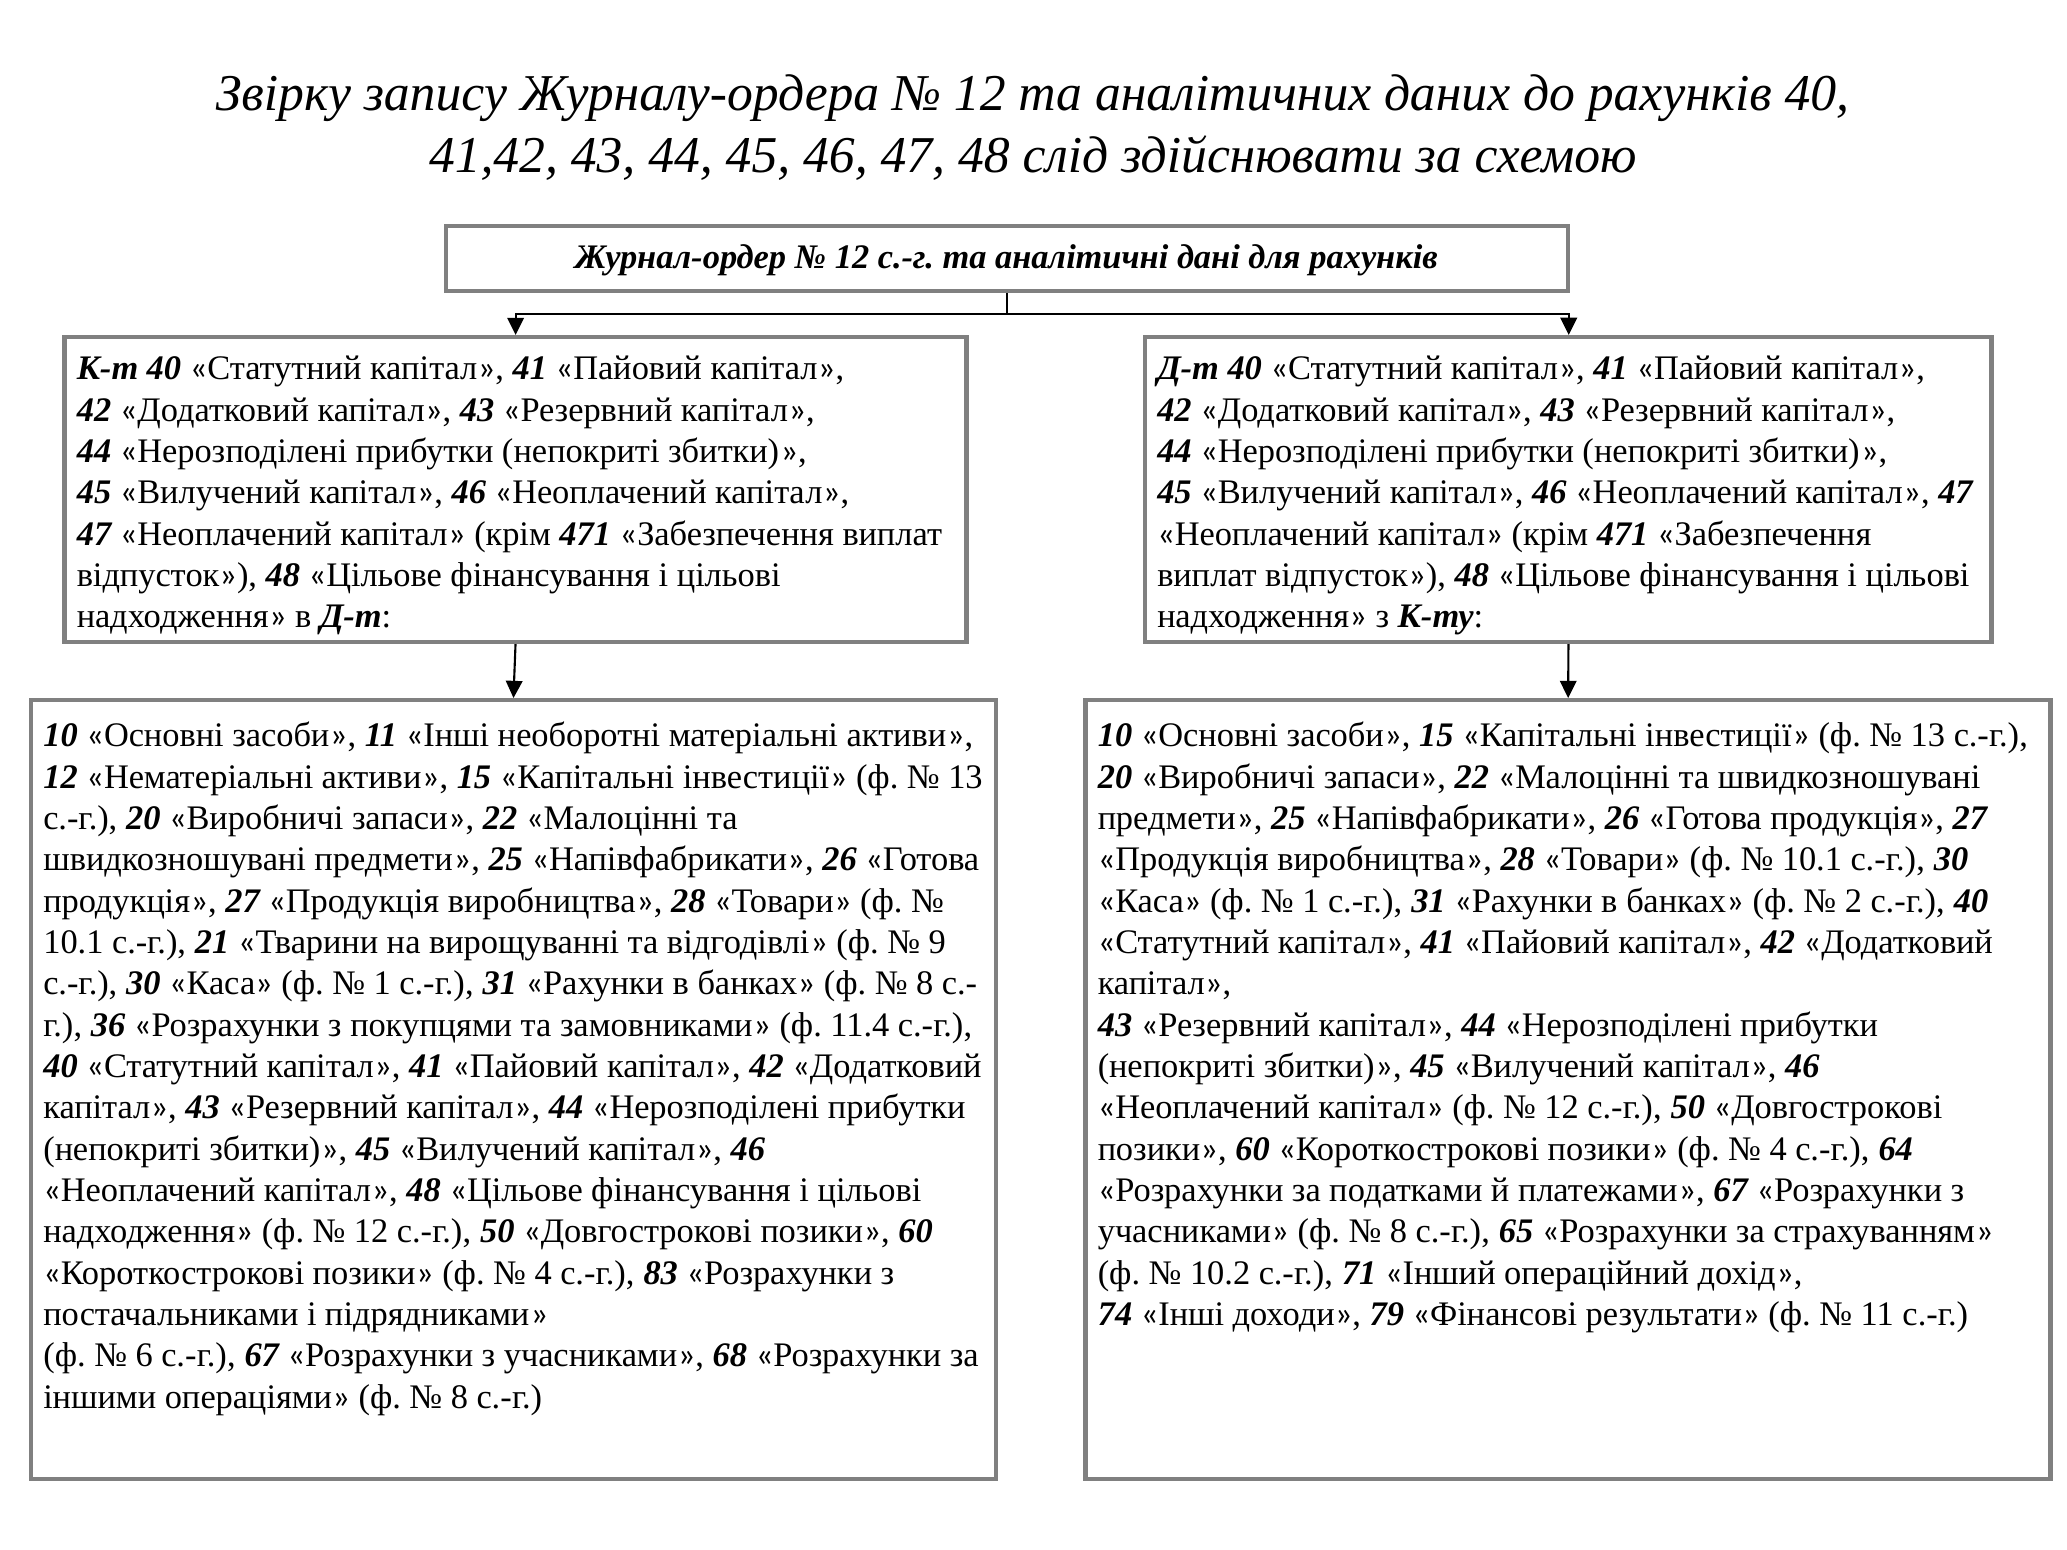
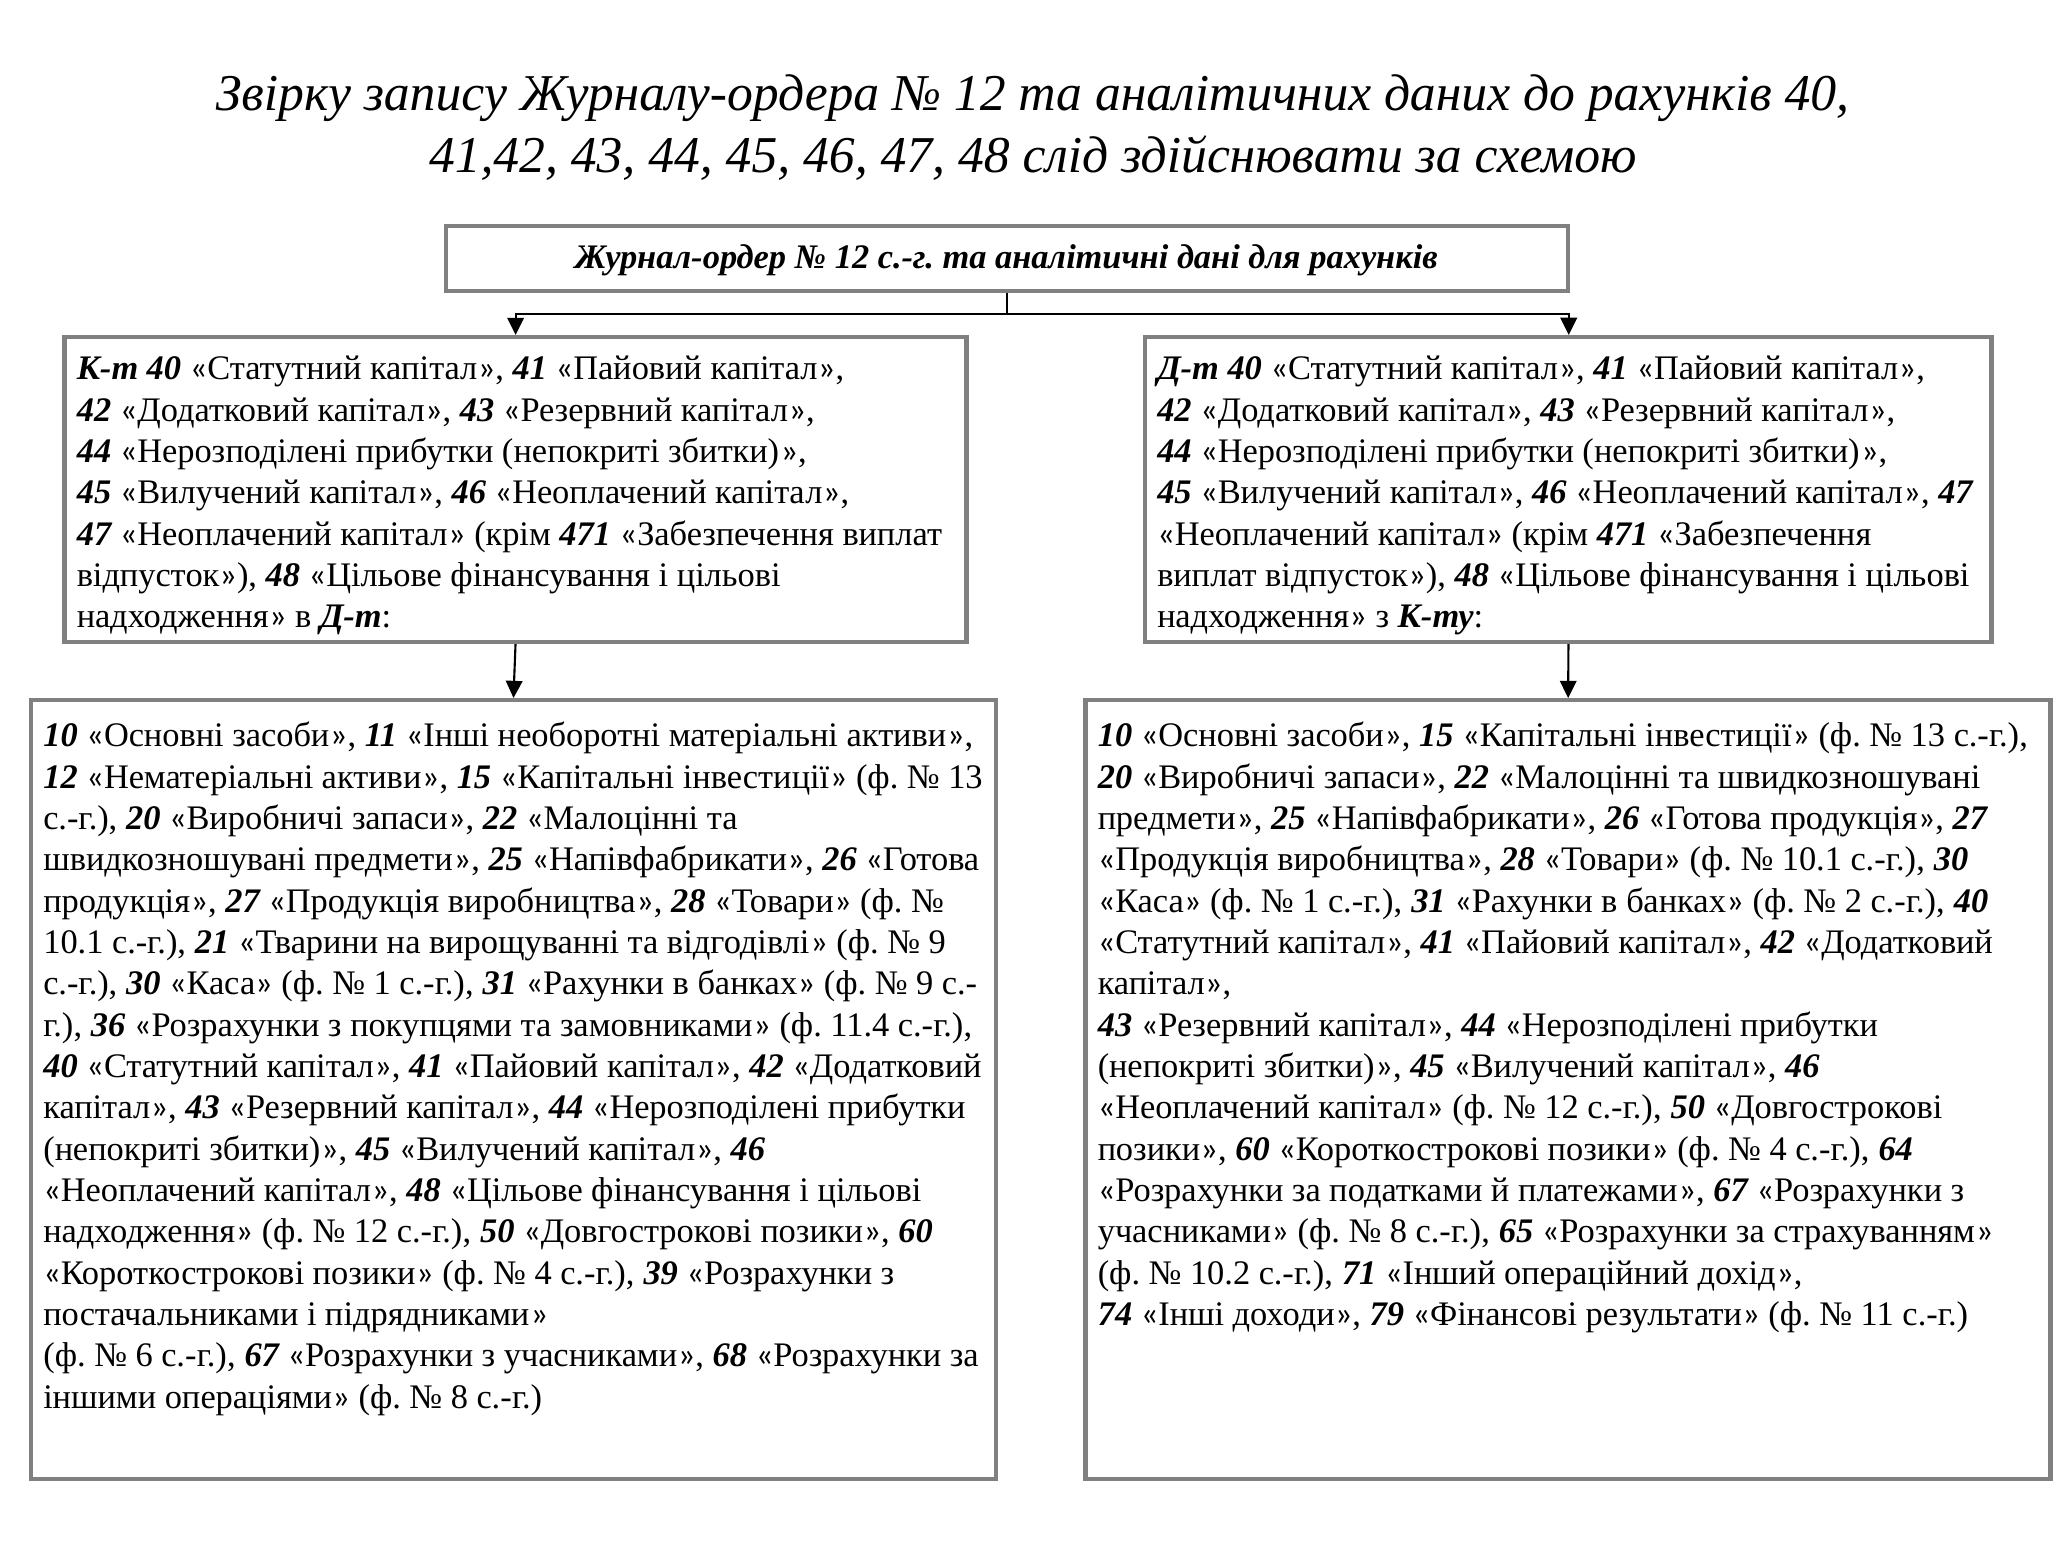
8: 8 -> 9 (925, 984)
83: 83 -> 39 (661, 1273)
